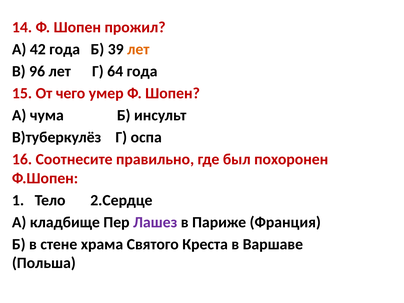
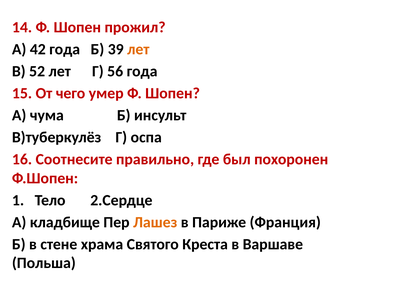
96: 96 -> 52 (37, 71)
64: 64 -> 56 (115, 71)
Лашез colour: purple -> orange (155, 222)
